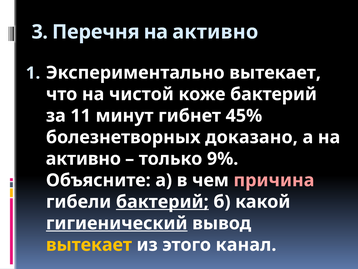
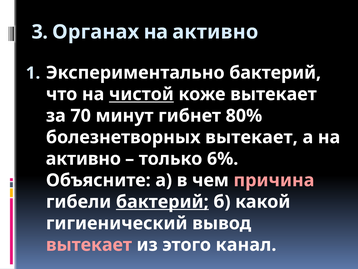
Перечня: Перечня -> Органах (96, 32)
Экспериментально вытекает: вытекает -> бактерий (275, 73)
чистой underline: none -> present (141, 94)
коже бактерий: бактерий -> вытекает (273, 94)
11: 11 -> 70 (81, 116)
45%: 45% -> 80% (244, 116)
болезнетворных доказано: доказано -> вытекает (251, 137)
9%: 9% -> 6% (223, 159)
гигиенический underline: present -> none (117, 223)
вытекает colour: yellow -> pink (89, 244)
